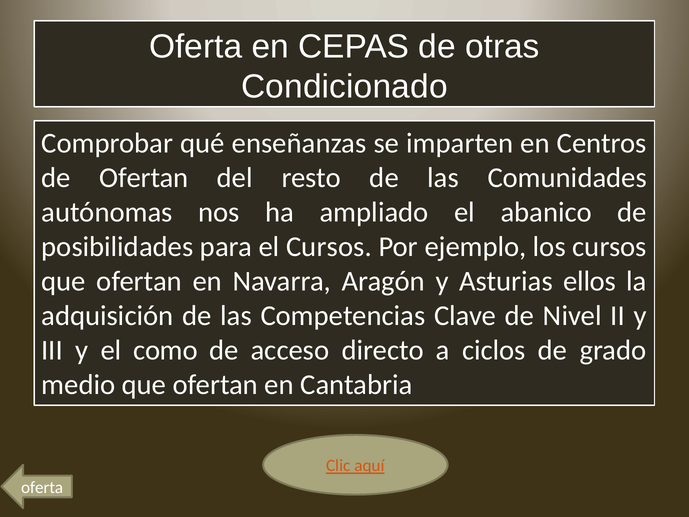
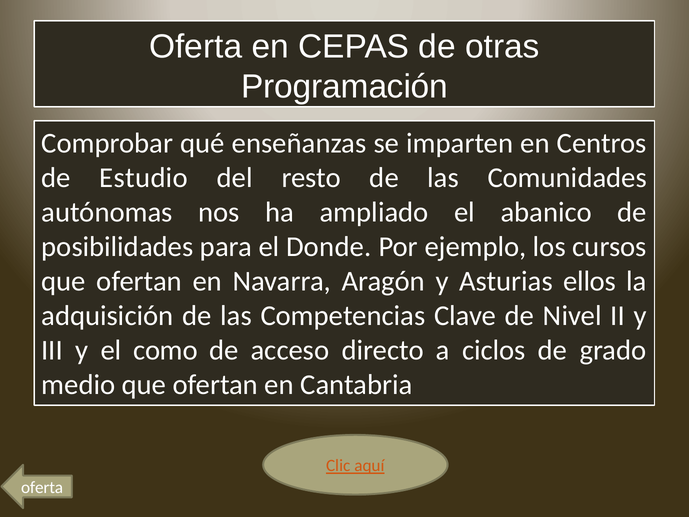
Condicionado: Condicionado -> Programación (345, 87)
de Ofertan: Ofertan -> Estudio (144, 178)
el Cursos: Cursos -> Donde (329, 247)
